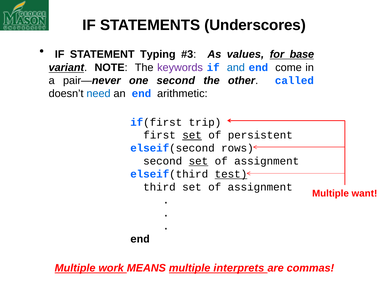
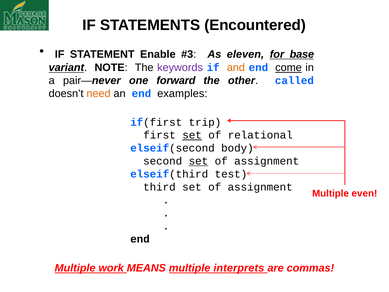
Underscores: Underscores -> Encountered (255, 25)
Typing: Typing -> Enable (158, 54)
values: values -> eleven (245, 54)
and colour: blue -> orange (236, 68)
come underline: none -> present (289, 68)
one second: second -> forward (176, 81)
need colour: blue -> orange (99, 94)
arithmetic: arithmetic -> examples (182, 94)
persistent: persistent -> relational (260, 135)
rows: rows -> body (237, 148)
test underline: present -> none (231, 174)
want: want -> even (364, 193)
